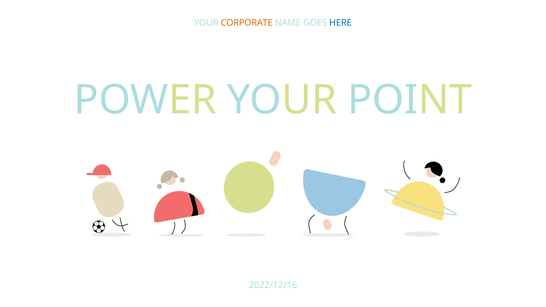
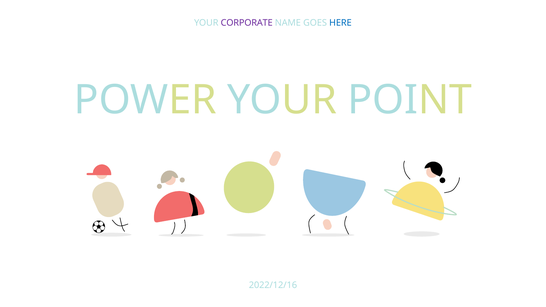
CORPORATE colour: orange -> purple (247, 23)
